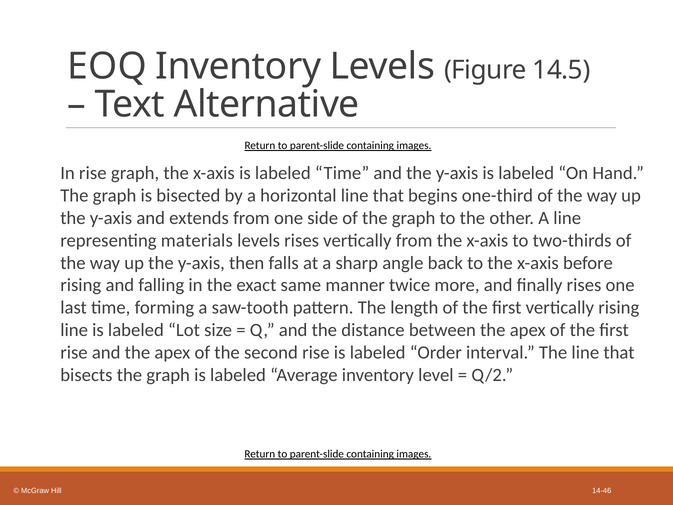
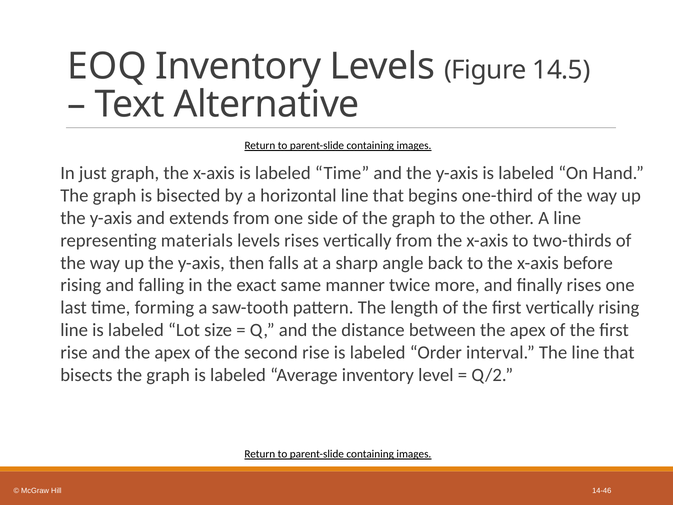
In rise: rise -> just (93, 173)
